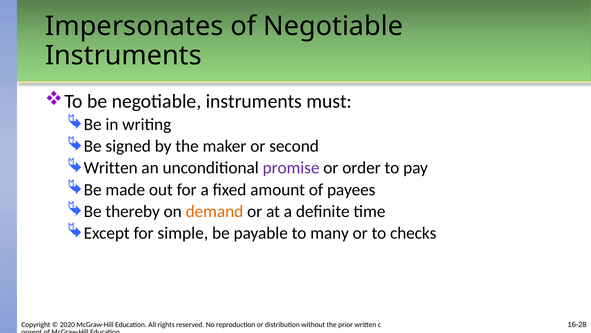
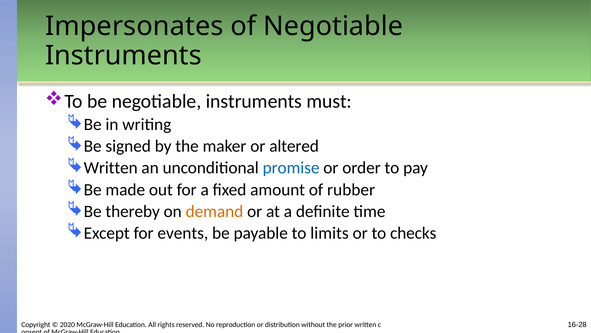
second: second -> altered (294, 146)
promise colour: purple -> blue (291, 168)
payees: payees -> rubber (351, 189)
simple: simple -> events (183, 233)
many: many -> limits (329, 233)
